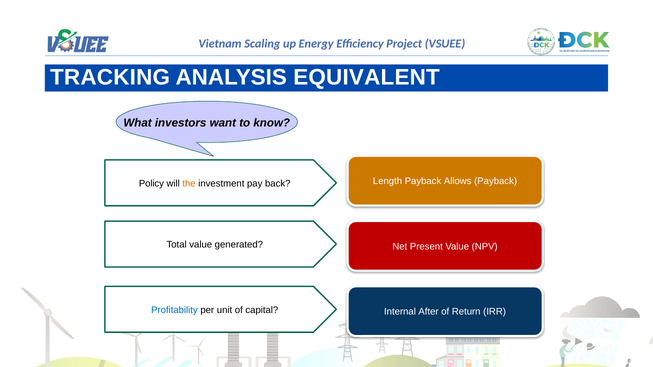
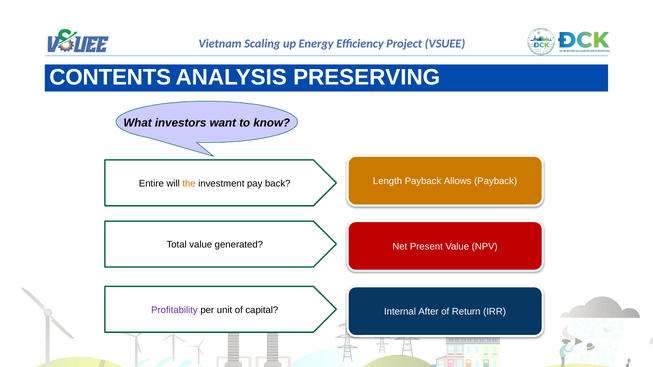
TRACKING: TRACKING -> CONTENTS (110, 78)
EQUIVALENT: EQUIVALENT -> PRESERVING (367, 78)
Policy: Policy -> Entire (151, 184)
Profitability colour: blue -> purple (174, 310)
